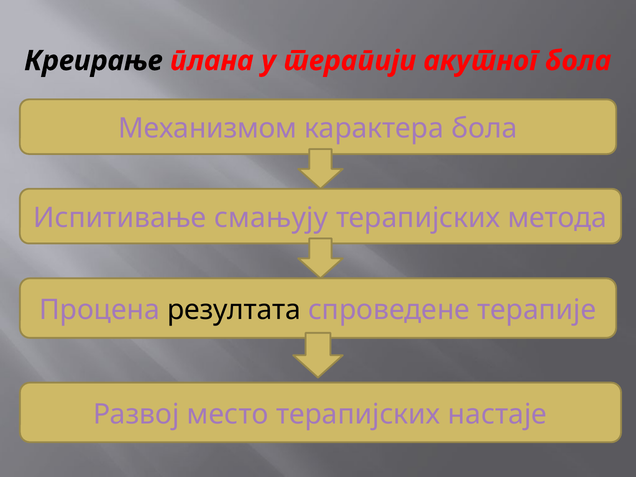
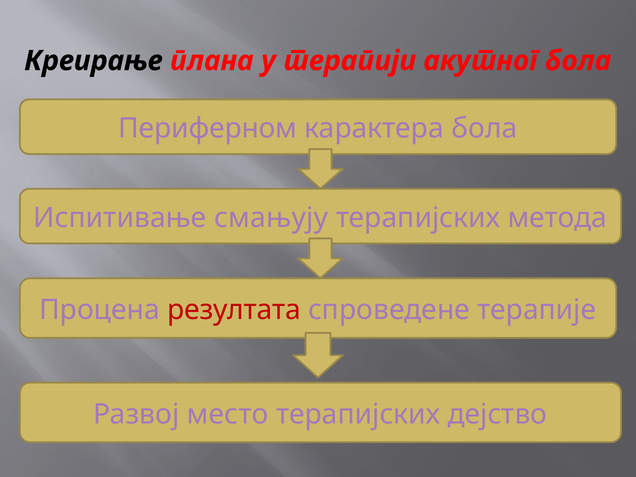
Механизмом: Механизмом -> Периферном (208, 129)
резултата colour: black -> red (234, 310)
настаје: настаје -> дејство (498, 414)
